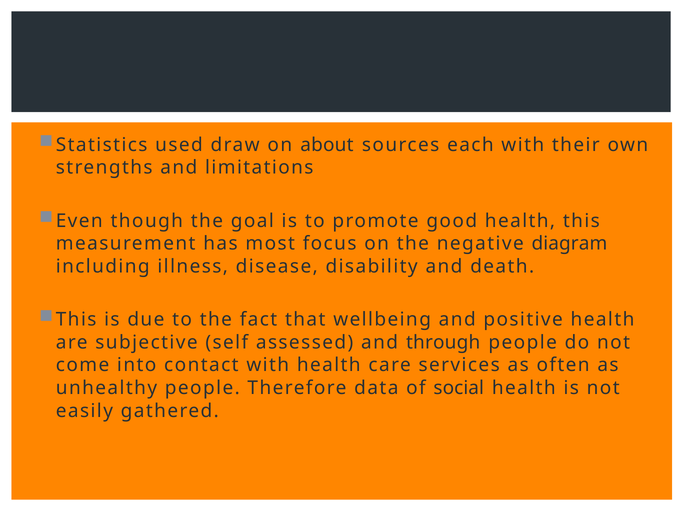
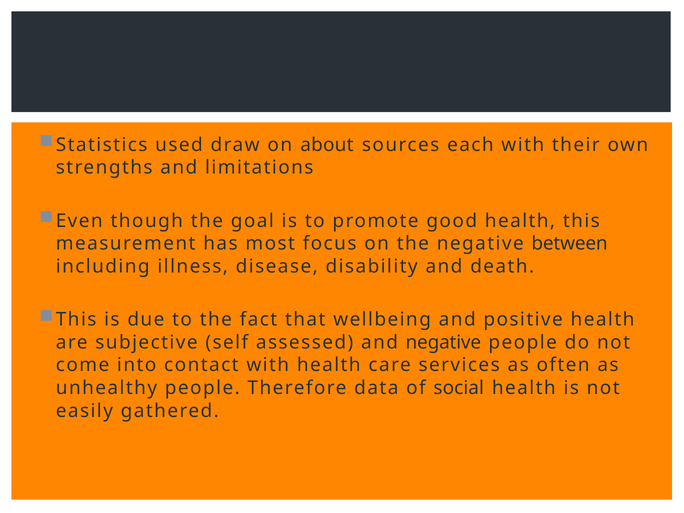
diagram: diagram -> between (570, 244)
and through: through -> negative (443, 342)
